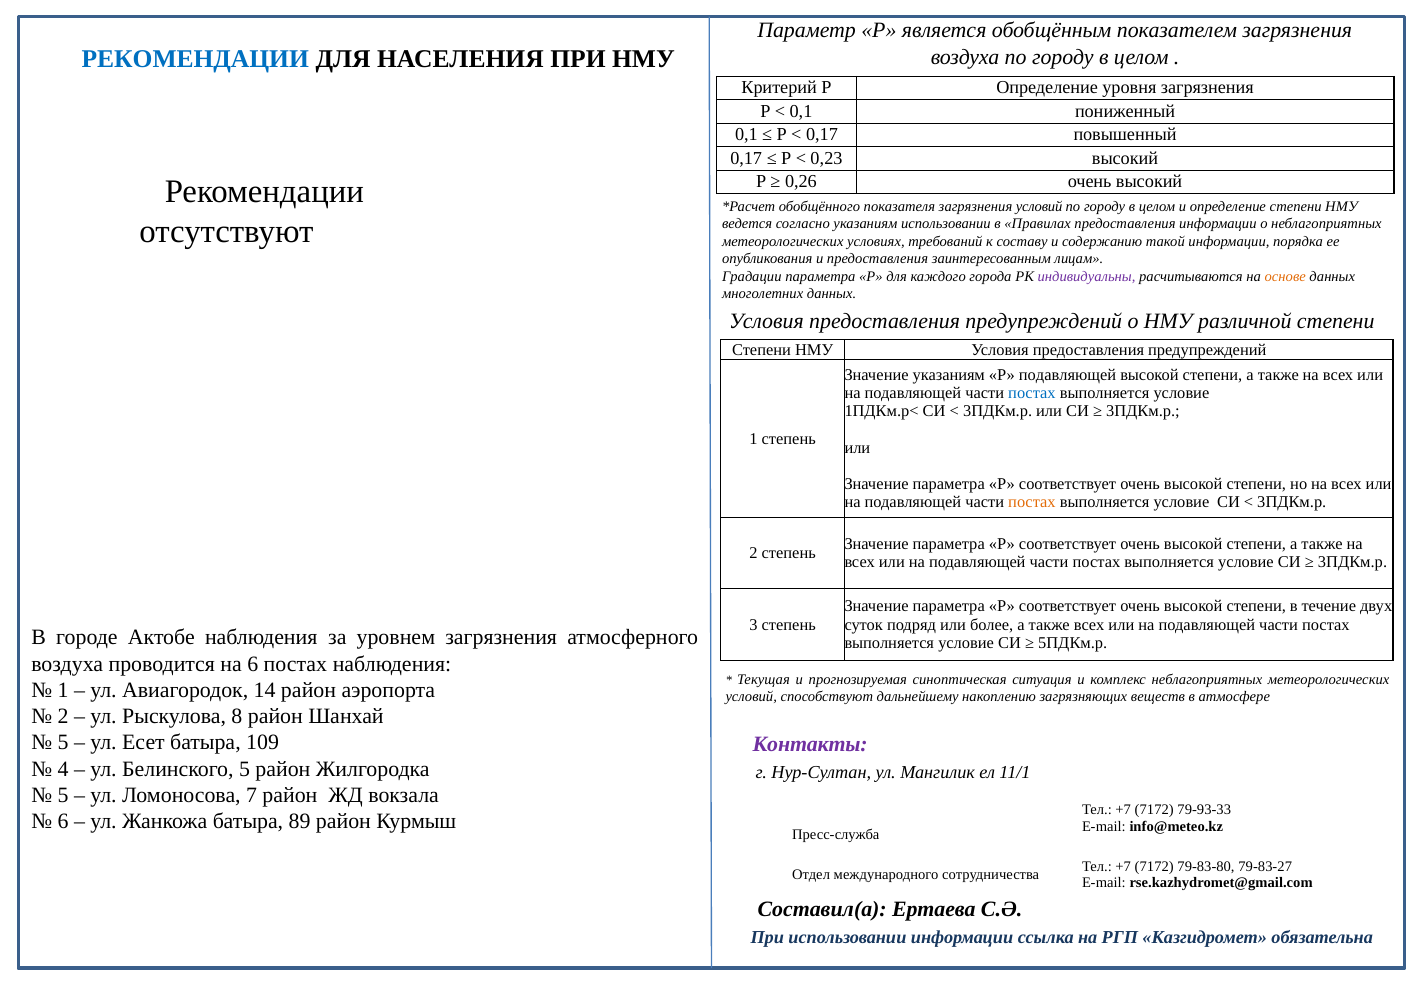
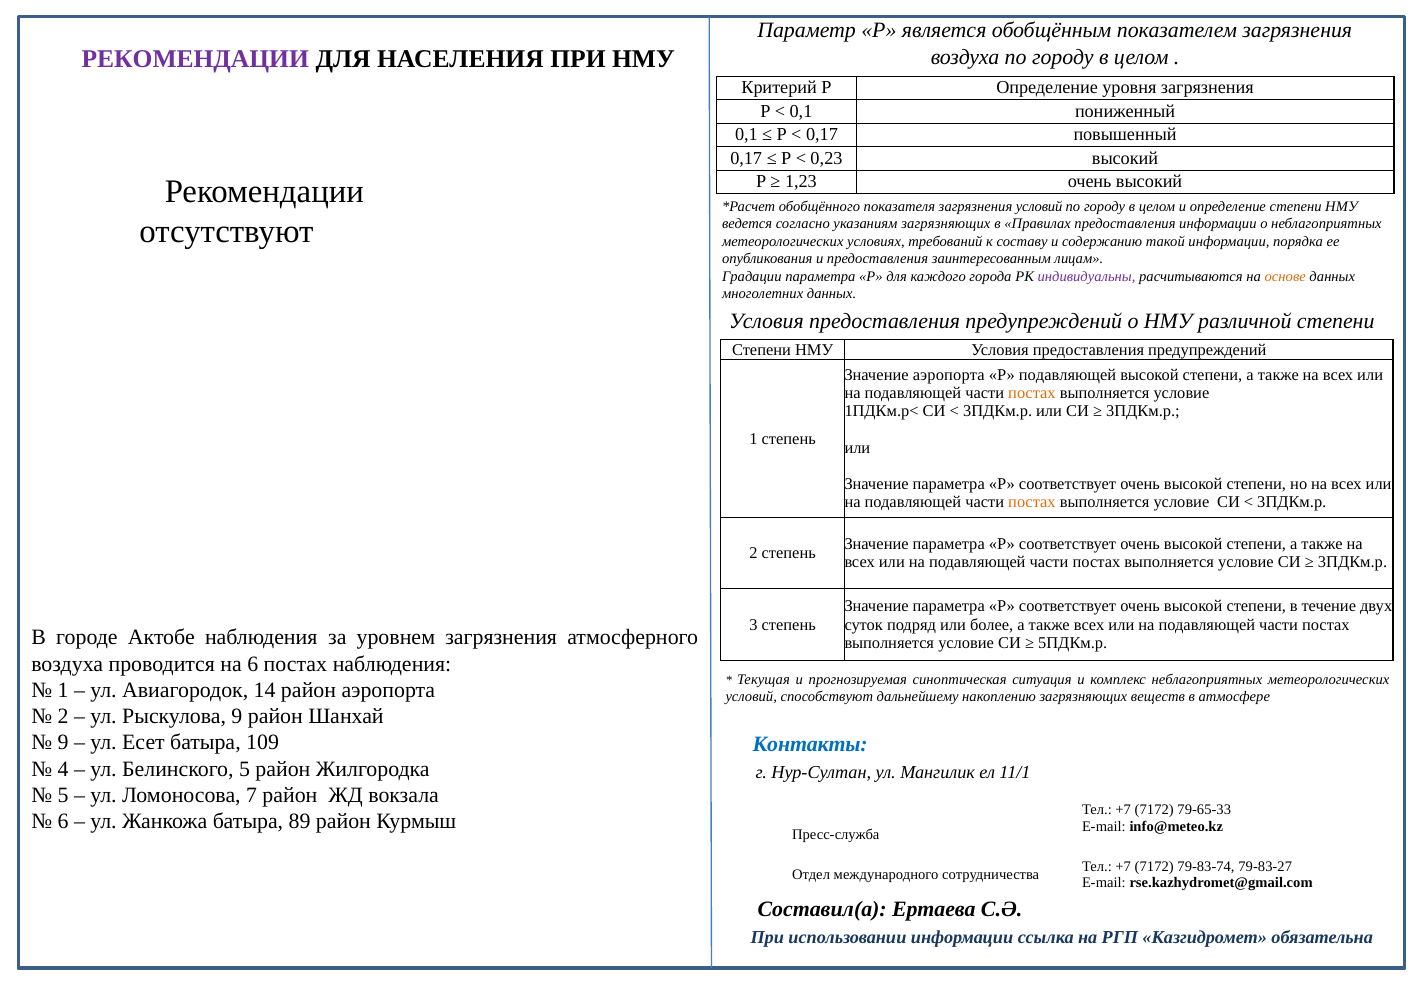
РЕКОМЕНДАЦИИ colour: blue -> purple (195, 59)
0,26: 0,26 -> 1,23 (801, 182)
указаниям использовании: использовании -> загрязняющих (946, 224)
Значение указаниям: указаниям -> аэропорта (949, 375)
постах colour: blue -> orange (1032, 393)
Рыскулова 8: 8 -> 9 (237, 717)
5: 5 -> 9 (63, 743)
Контакты colour: purple -> blue (810, 745)
79-93-33: 79-93-33 -> 79-65-33 (1204, 810)
79-83-80: 79-83-80 -> 79-83-74 (1206, 867)
